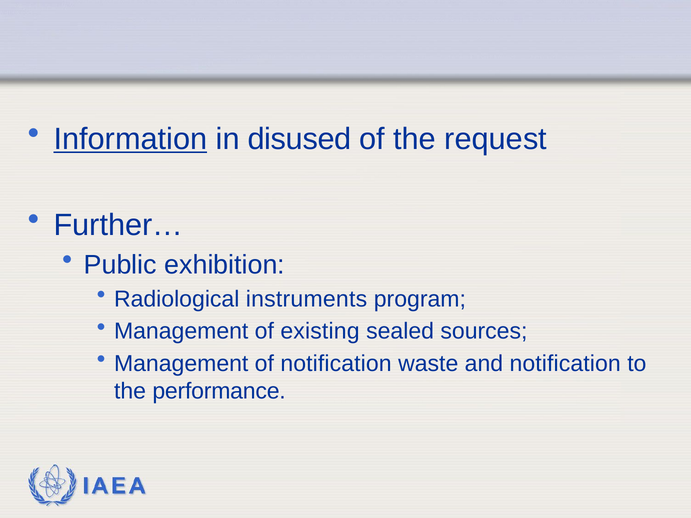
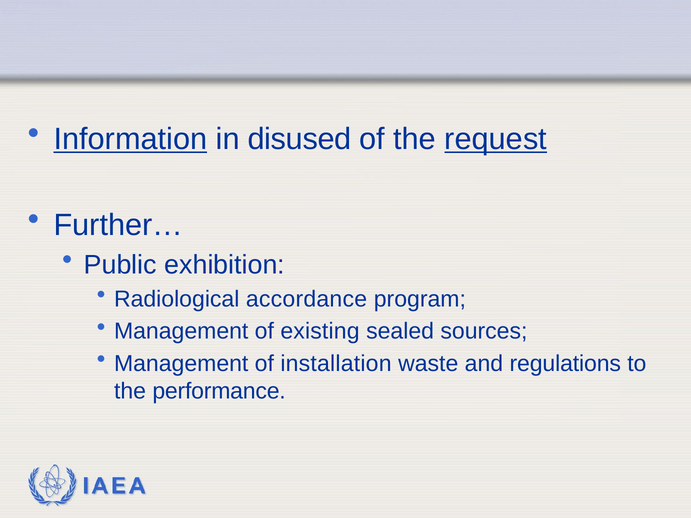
request underline: none -> present (496, 139)
instruments: instruments -> accordance (307, 299)
of notification: notification -> installation (336, 364)
and notification: notification -> regulations (565, 364)
